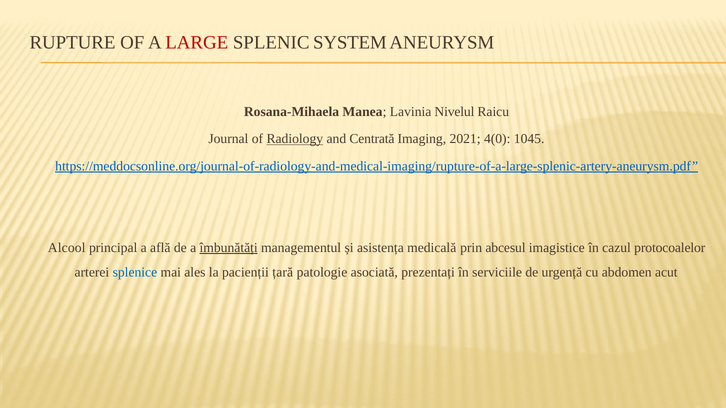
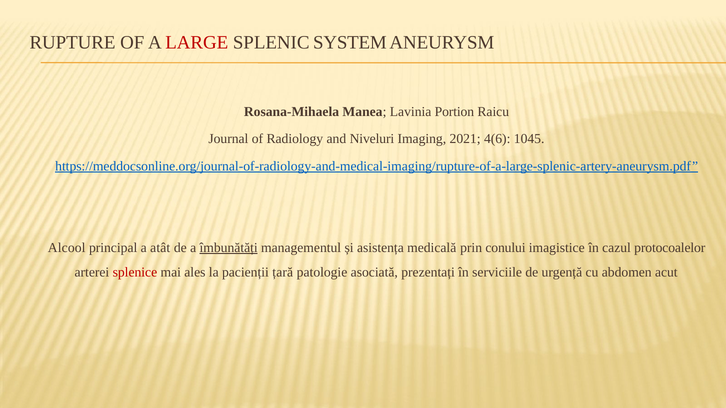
Nivelul: Nivelul -> Portion (454, 112)
Radiology underline: present -> none (295, 139)
Centrată: Centrată -> Niveluri (372, 139)
4(0: 4(0 -> 4(6 (497, 139)
află: află -> atât (160, 248)
abcesul: abcesul -> conului (505, 248)
splenice colour: blue -> red (135, 272)
